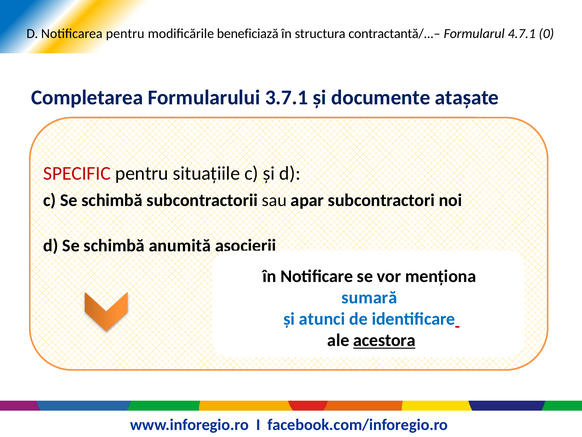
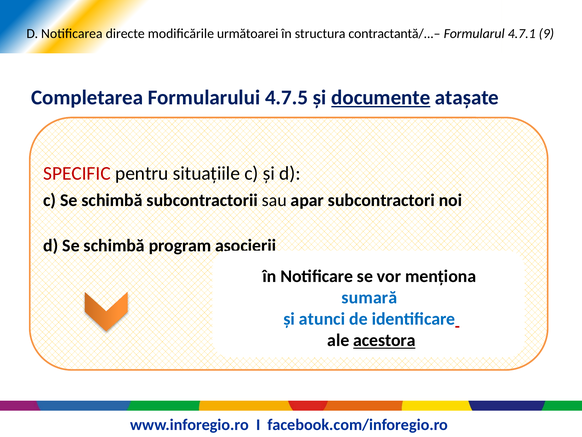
Notificarea pentru: pentru -> directe (125, 33)
beneficiază: beneficiază -> următoarei (248, 33)
0: 0 -> 9 (546, 33)
3.7.1: 3.7.1 -> 4.7.5 (287, 98)
documente underline: none -> present (381, 98)
anumită: anumită -> program (180, 245)
